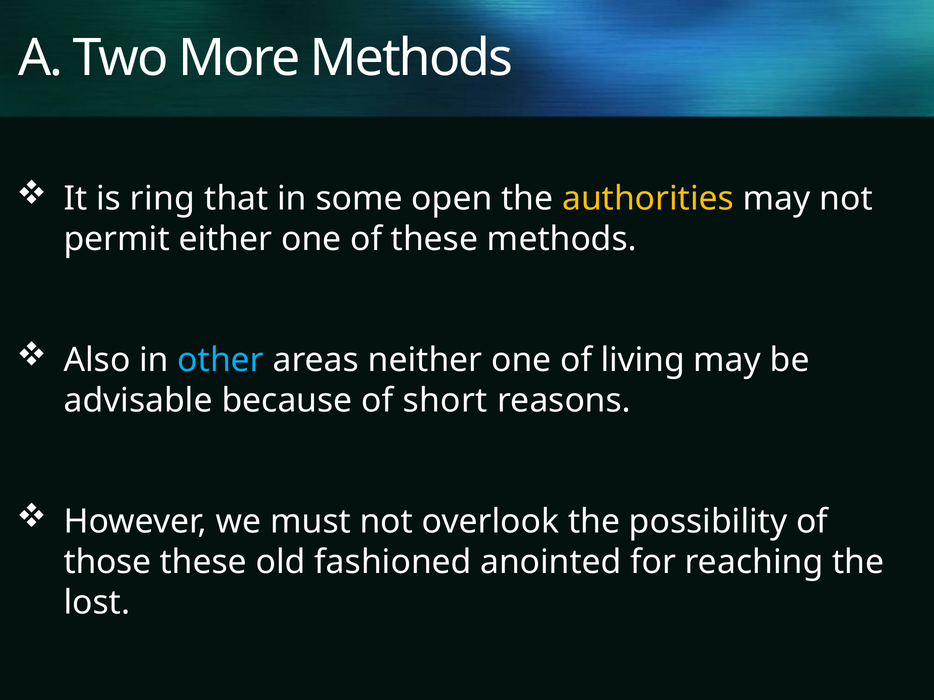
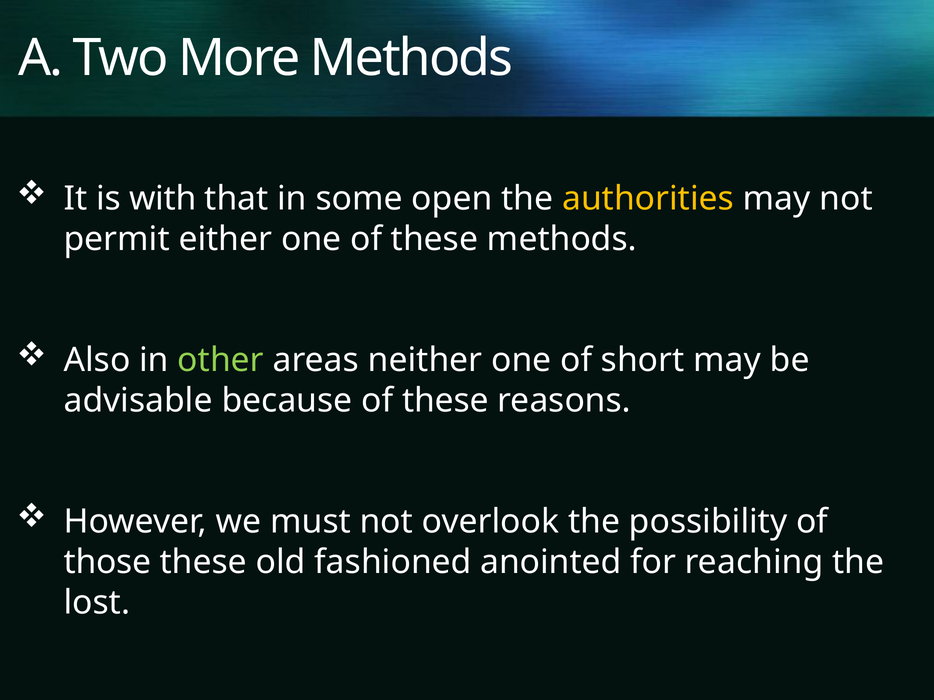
ring: ring -> with (163, 199)
other colour: light blue -> light green (221, 360)
living: living -> short (643, 360)
because of short: short -> these (445, 401)
